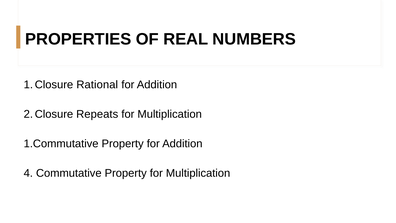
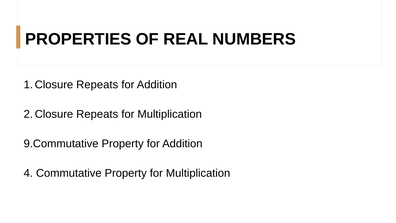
Rational: Rational -> Repeats (97, 85)
1.Commutative: 1.Commutative -> 9.Commutative (61, 144)
